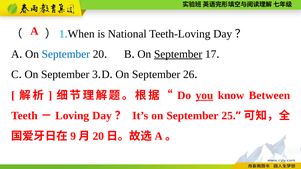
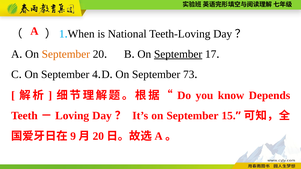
September colour: blue -> orange (66, 54)
3: 3 -> 4 (95, 75)
26: 26 -> 73 (189, 75)
you underline: present -> none (204, 96)
Between: Between -> Depends (269, 96)
25: 25 -> 15 (229, 116)
